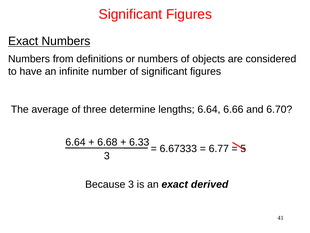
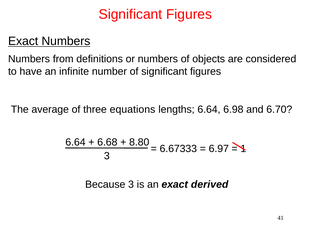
determine: determine -> equations (133, 109)
6.66: 6.66 -> 6.98 (233, 109)
6.33: 6.33 -> 8.80 (139, 142)
6.77: 6.77 -> 6.97 (219, 148)
5: 5 -> 1 (243, 148)
